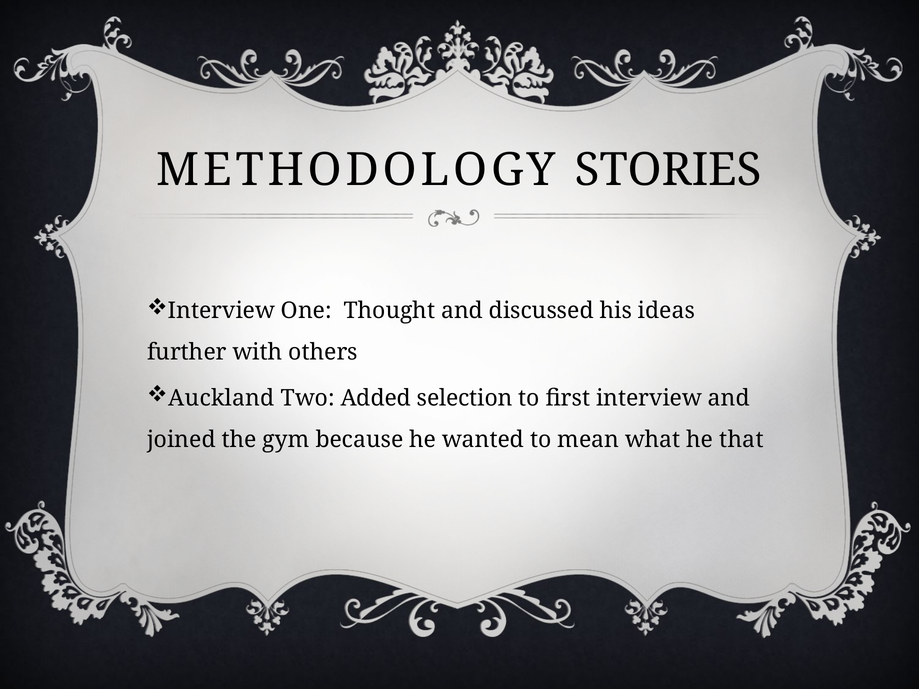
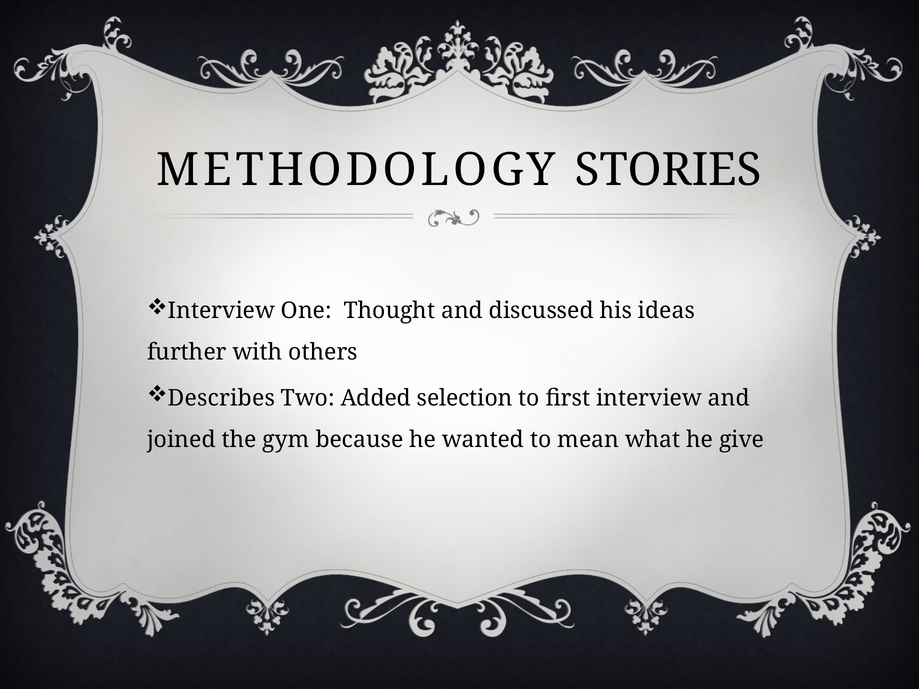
Auckland: Auckland -> Describes (221, 398)
that: that -> give (742, 440)
